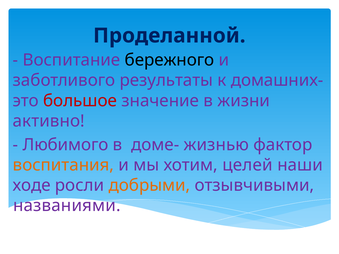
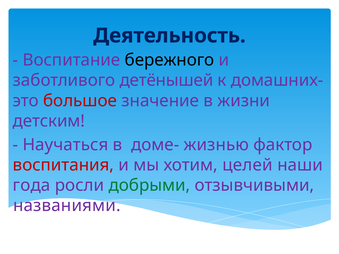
Проделанной: Проделанной -> Деятельность (169, 36)
результаты: результаты -> детёнышей (166, 80)
активно: активно -> детским (49, 121)
Любимого: Любимого -> Научаться (65, 145)
воспитания colour: orange -> red (63, 165)
ходе: ходе -> года (32, 186)
добрыми colour: orange -> green (149, 186)
